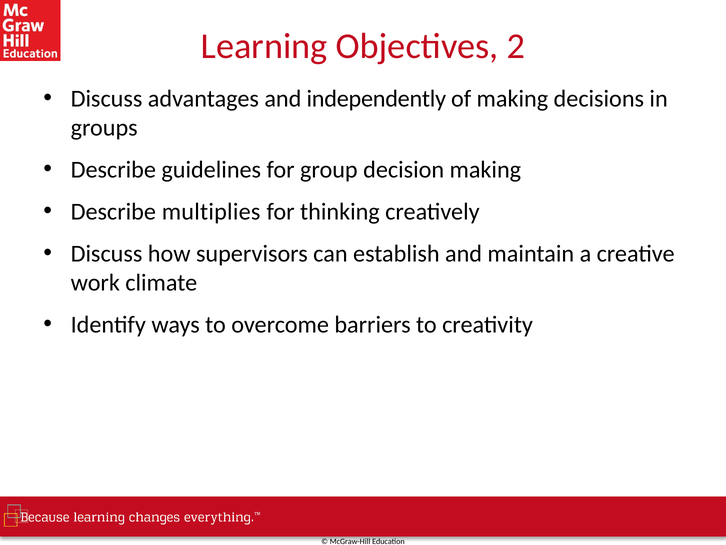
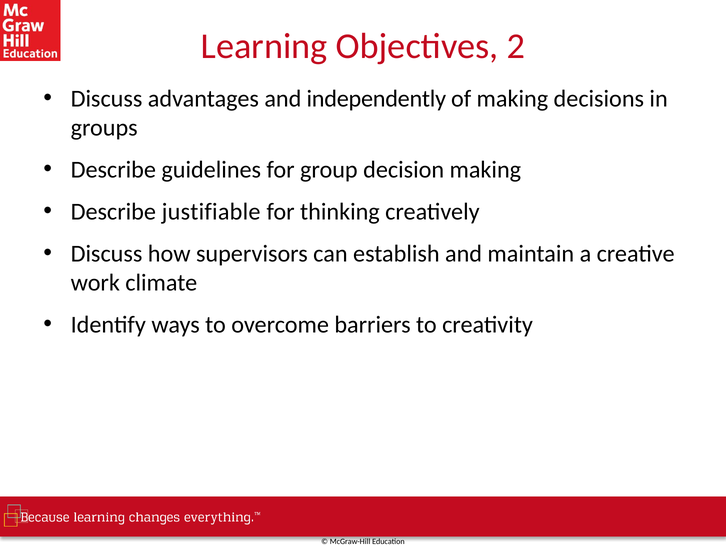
multiplies: multiplies -> justifiable (211, 211)
